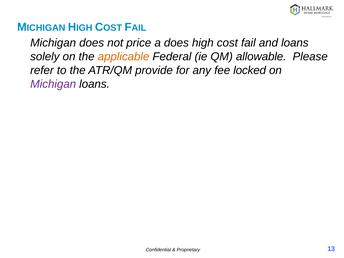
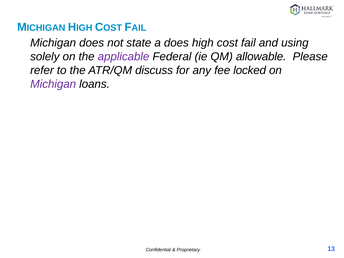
price: price -> state (139, 43)
and loans: loans -> using (295, 43)
applicable colour: orange -> purple (124, 56)
provide: provide -> discuss (154, 70)
